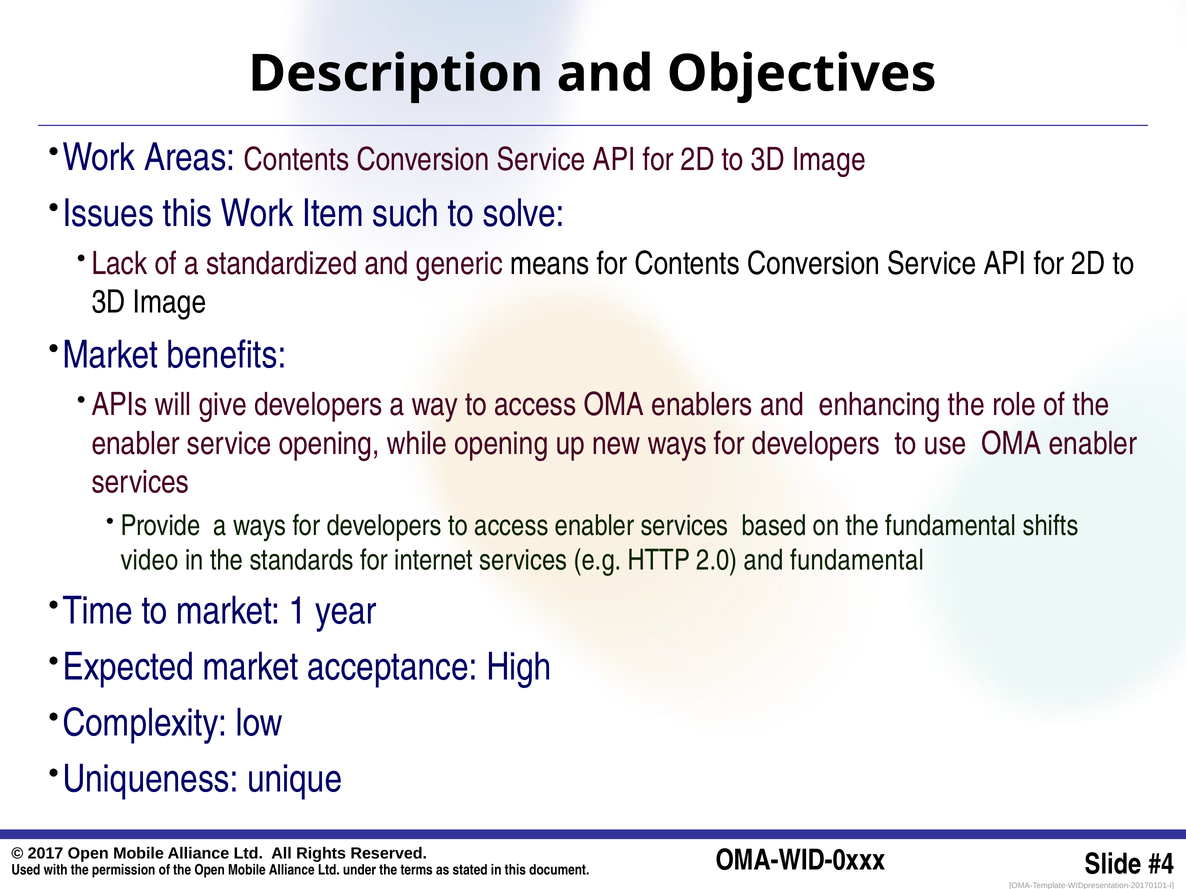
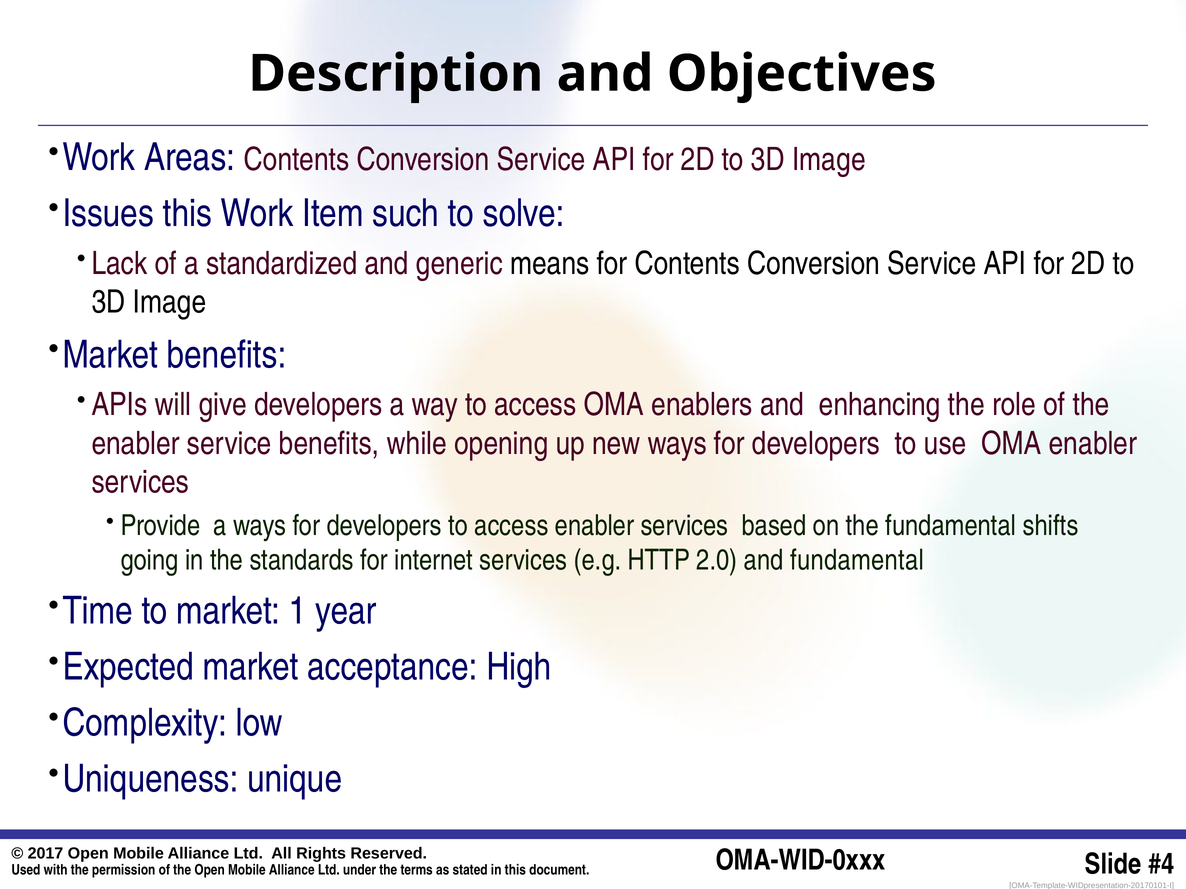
service opening: opening -> benefits (329, 444)
video: video -> going (150, 561)
